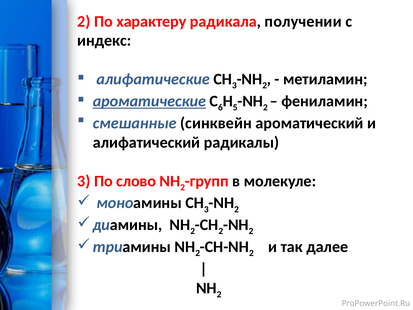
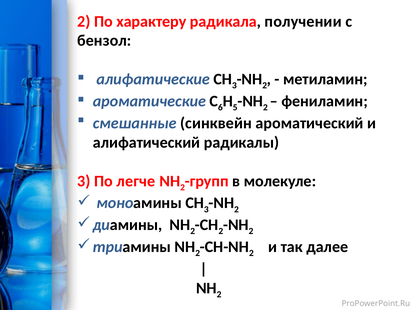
индекс: индекс -> бензол (104, 41)
ароматические underline: present -> none (149, 101)
слово: слово -> легче (136, 181)
